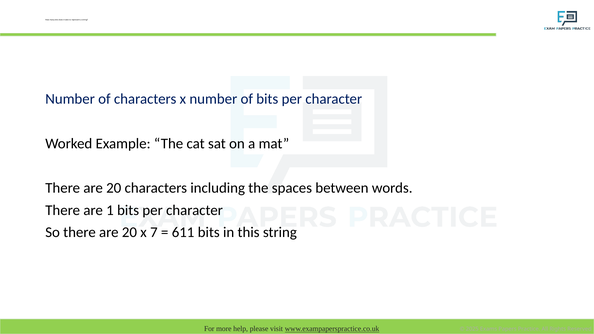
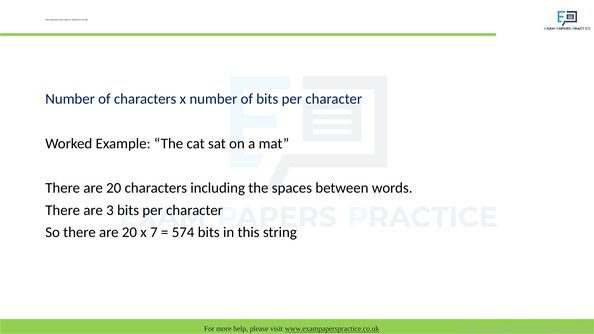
1: 1 -> 3 (110, 210)
611: 611 -> 574 (183, 232)
